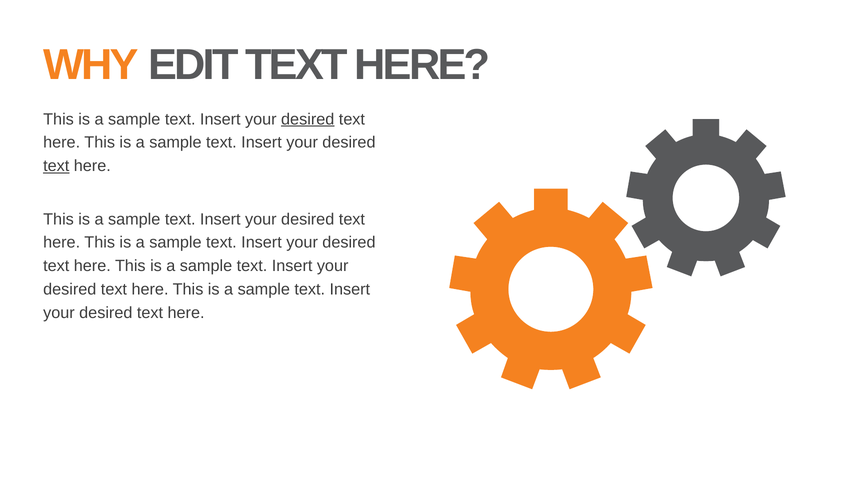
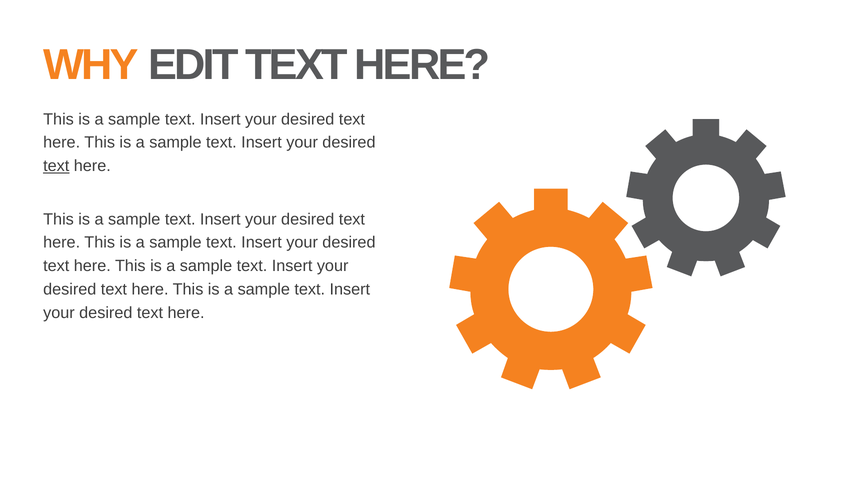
desired underline: present -> none (308, 119)
